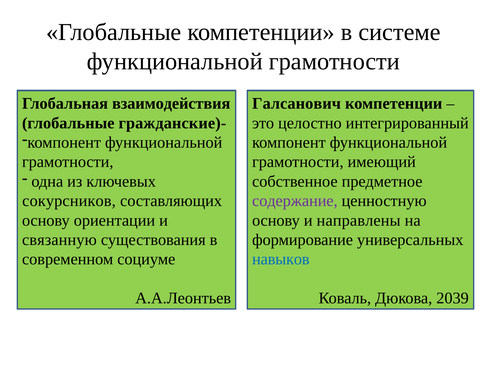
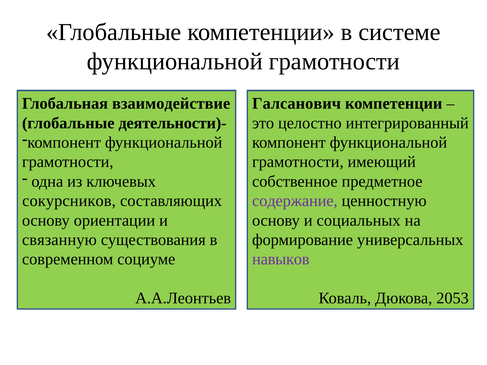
взаимодействия: взаимодействия -> взаимодействие (171, 104)
гражданские)-: гражданские)- -> деятельности)- (173, 123)
направлены: направлены -> социальных (359, 220)
навыков colour: blue -> purple (281, 259)
2039: 2039 -> 2053 (453, 298)
